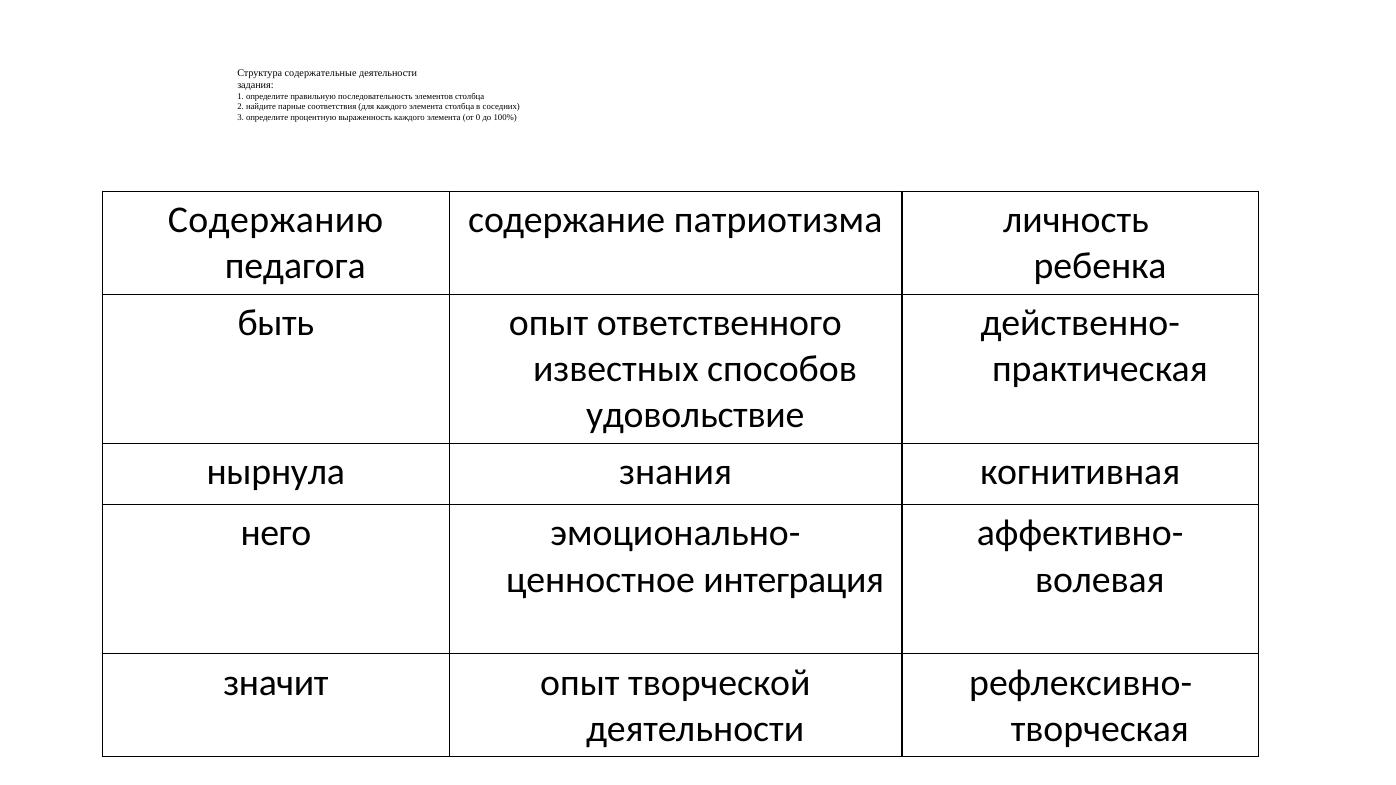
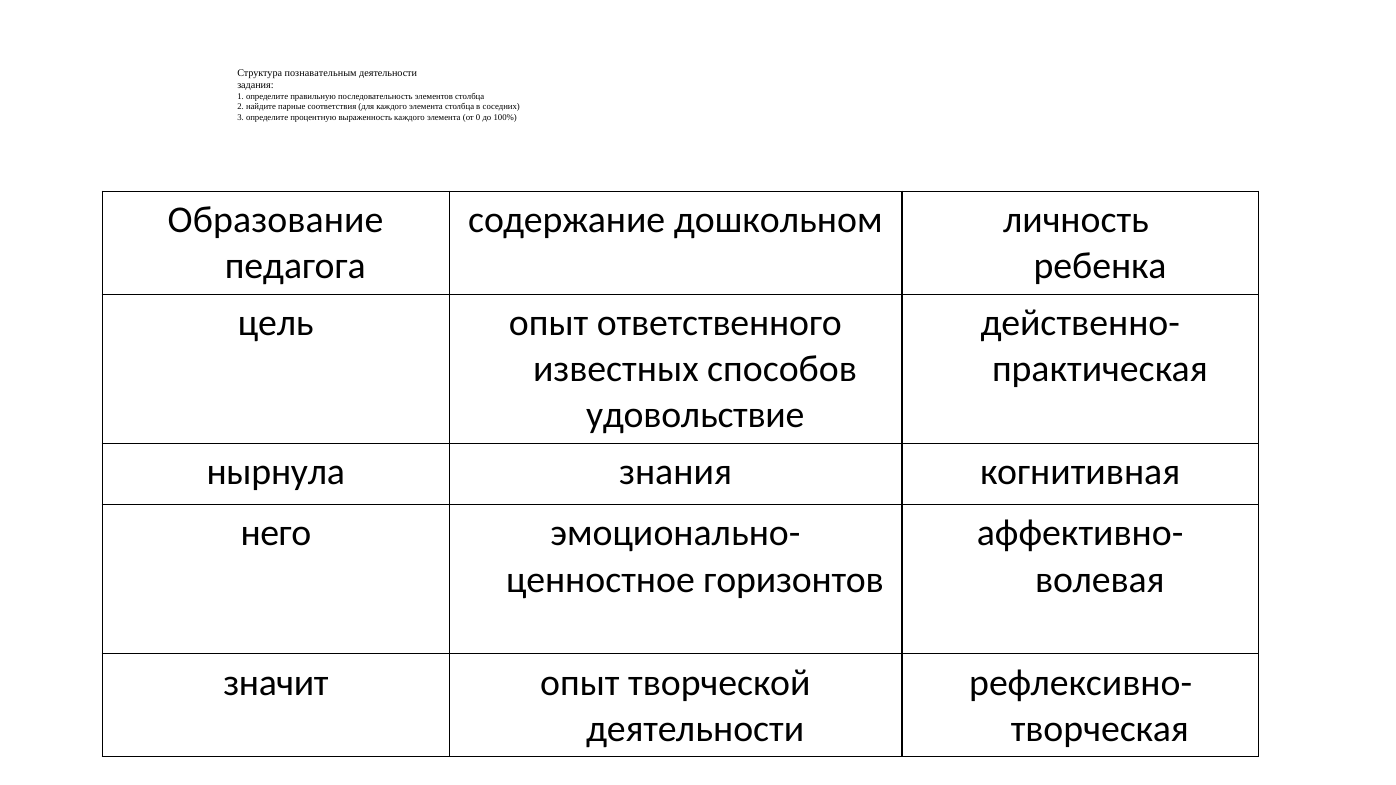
содержательные: содержательные -> познавательным (321, 73)
Содержанию: Содержанию -> Образование (276, 220)
патриотизма: патриотизма -> дошкольном (778, 220)
быть: быть -> цель (276, 323)
интеграция: интеграция -> горизонтов (794, 580)
